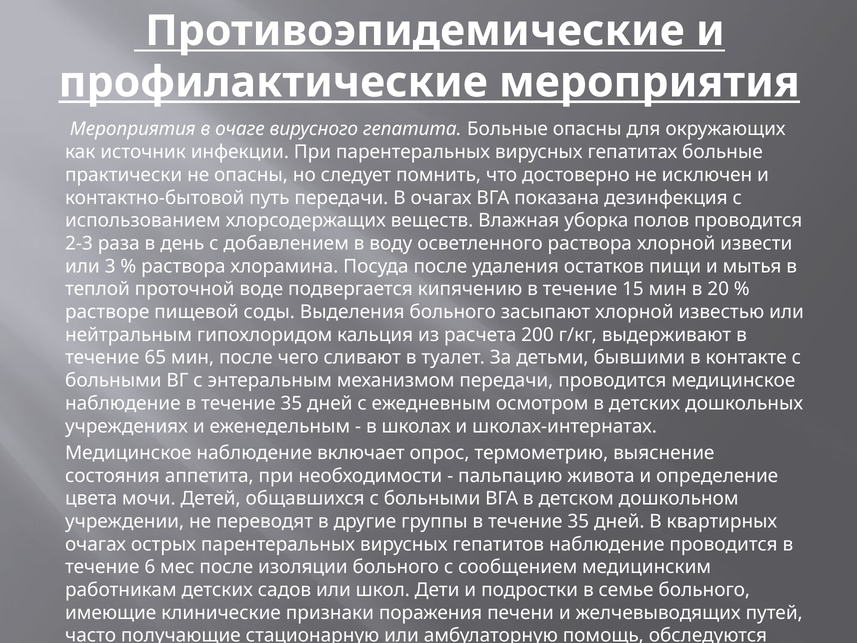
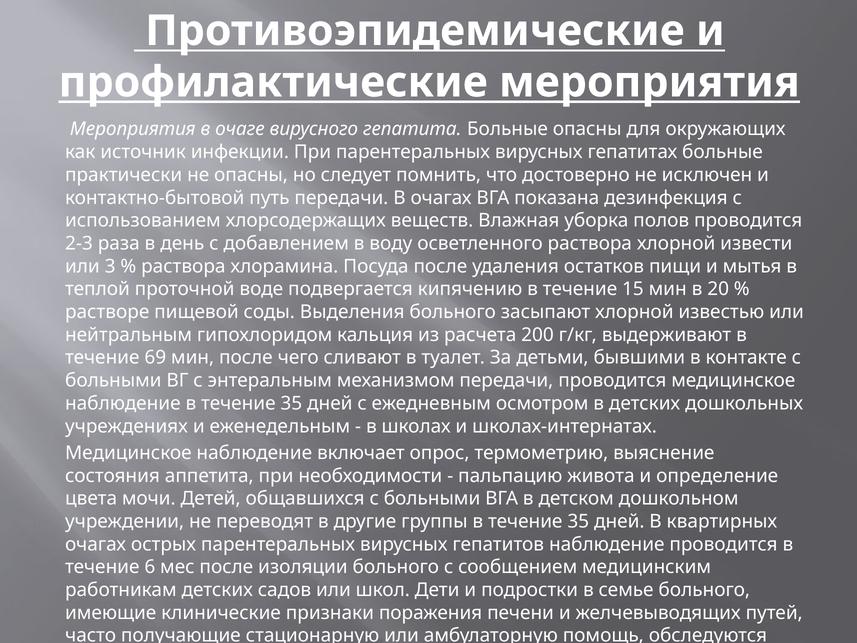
65: 65 -> 69 (155, 358)
